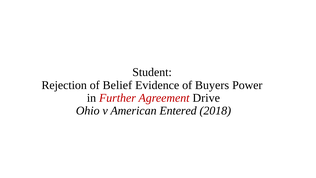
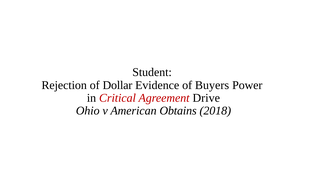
Belief: Belief -> Dollar (117, 85)
Further: Further -> Critical (117, 98)
Entered: Entered -> Obtains (178, 111)
